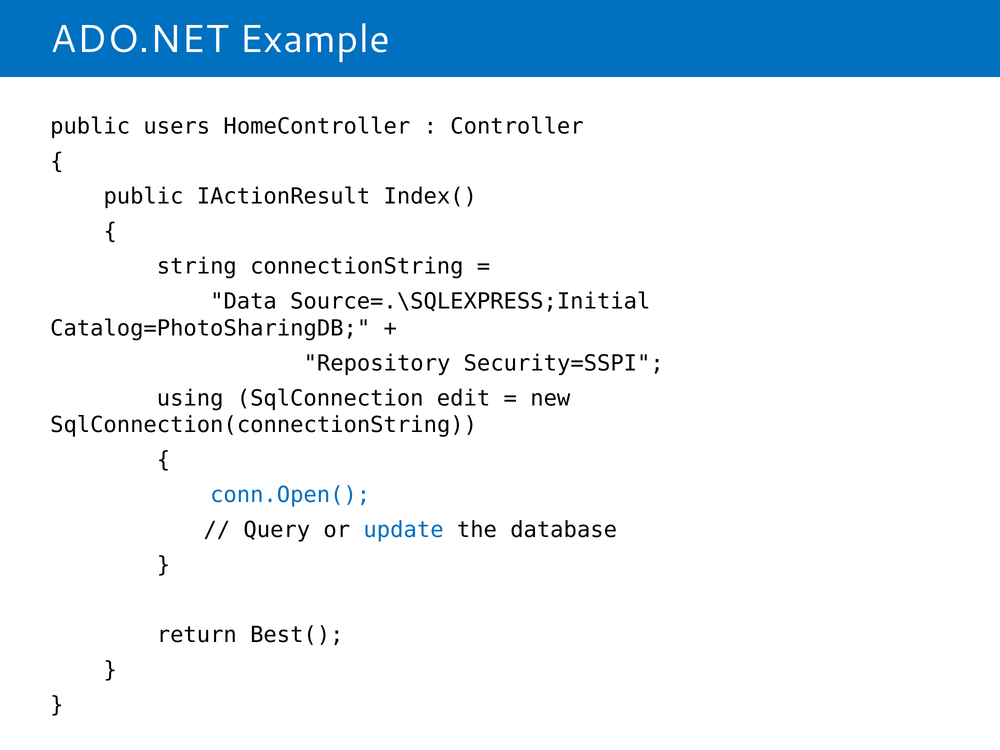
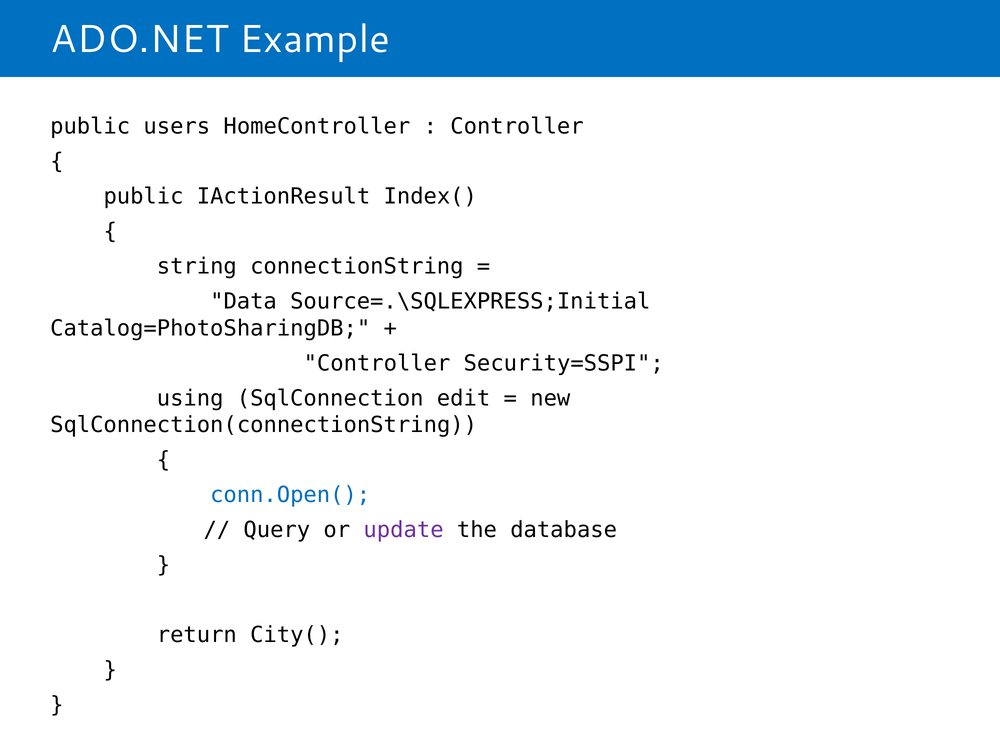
Repository: Repository -> Controller (377, 363)
update colour: blue -> purple (404, 530)
Best(: Best( -> City( (297, 635)
